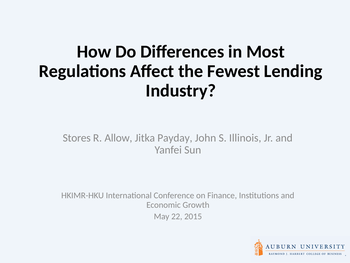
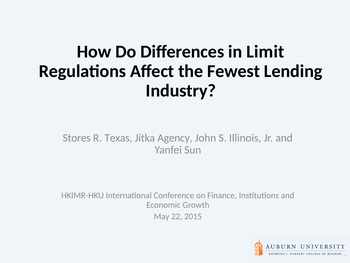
Most: Most -> Limit (265, 52)
Allow: Allow -> Texas (118, 138)
Payday: Payday -> Agency (175, 138)
